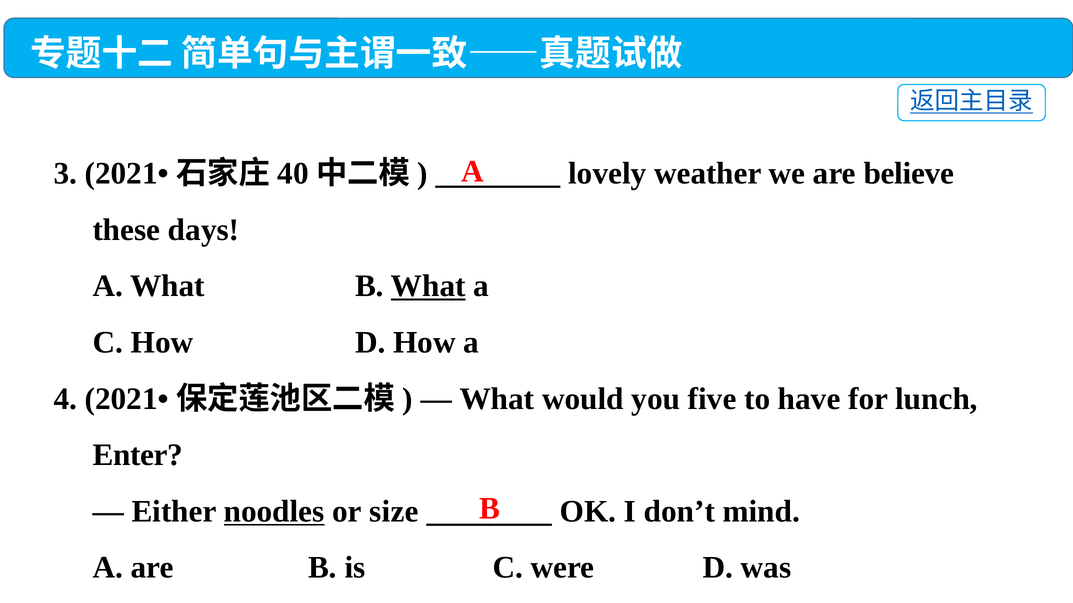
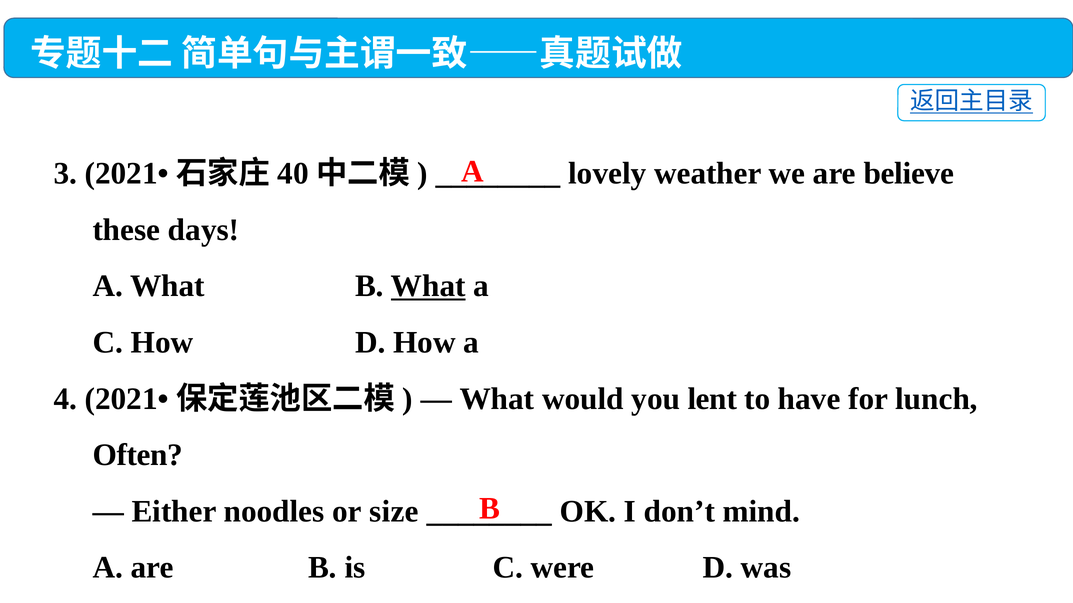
five: five -> lent (712, 399)
Enter: Enter -> Often (138, 455)
noodles underline: present -> none (274, 512)
